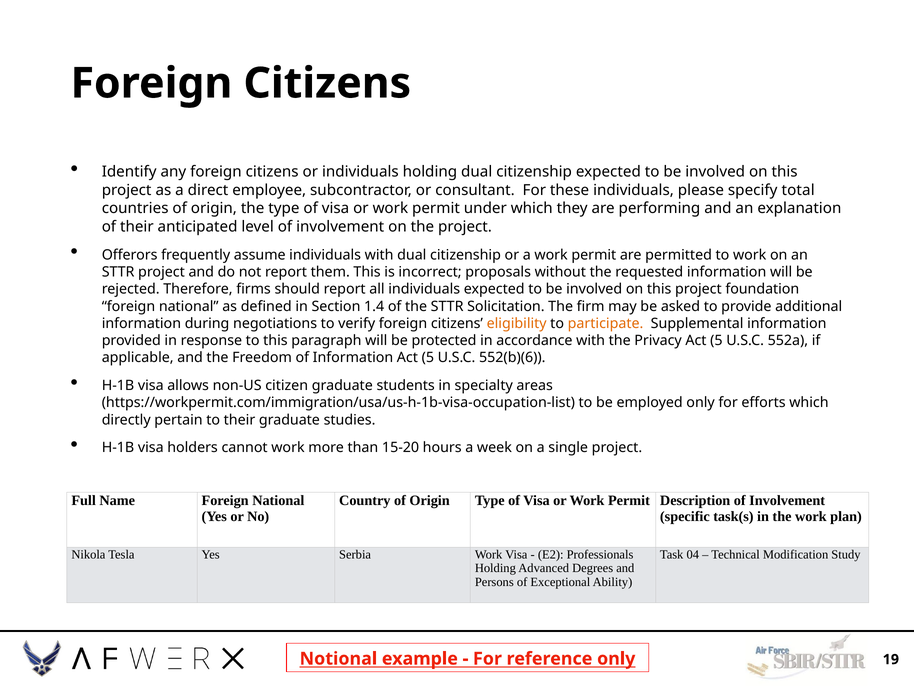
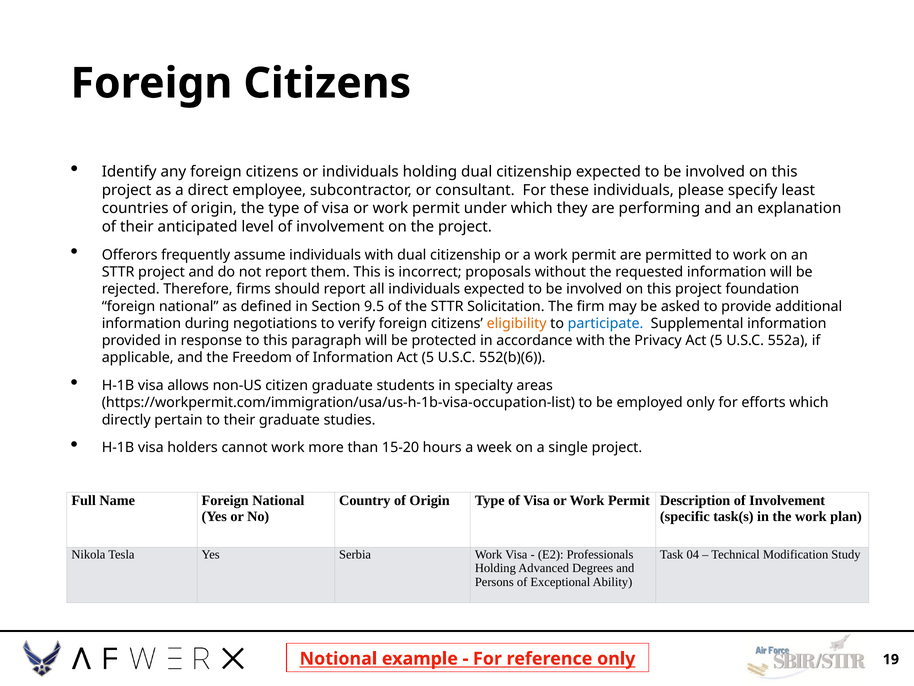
total: total -> least (798, 190)
1.4: 1.4 -> 9.5 (374, 306)
participate colour: orange -> blue (606, 323)
